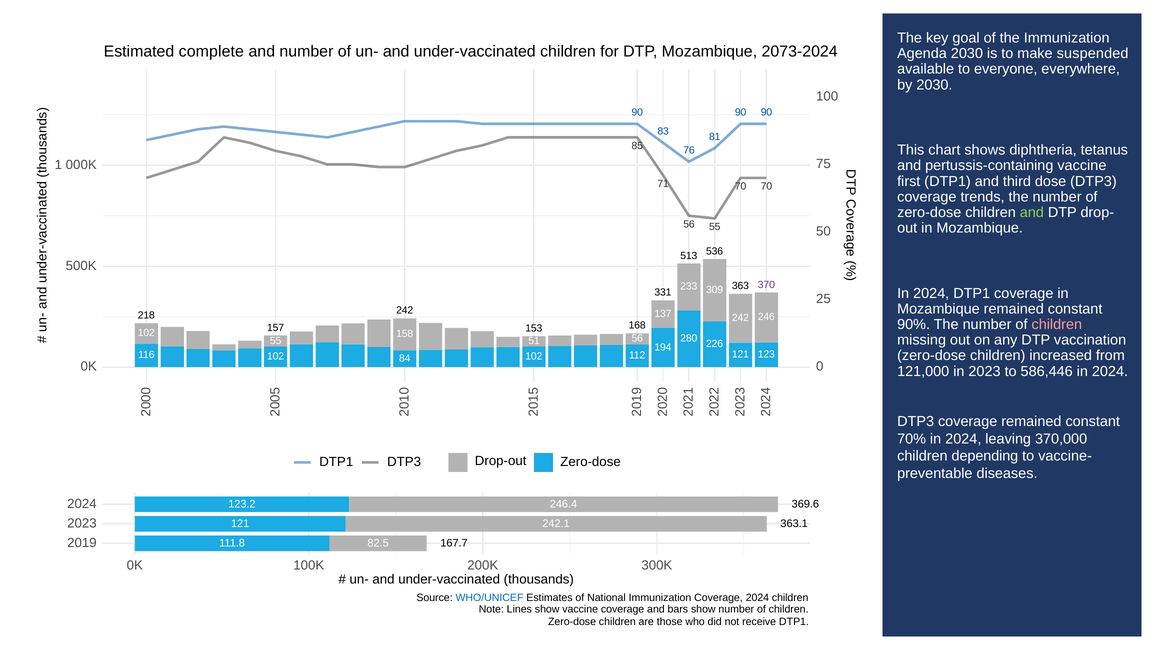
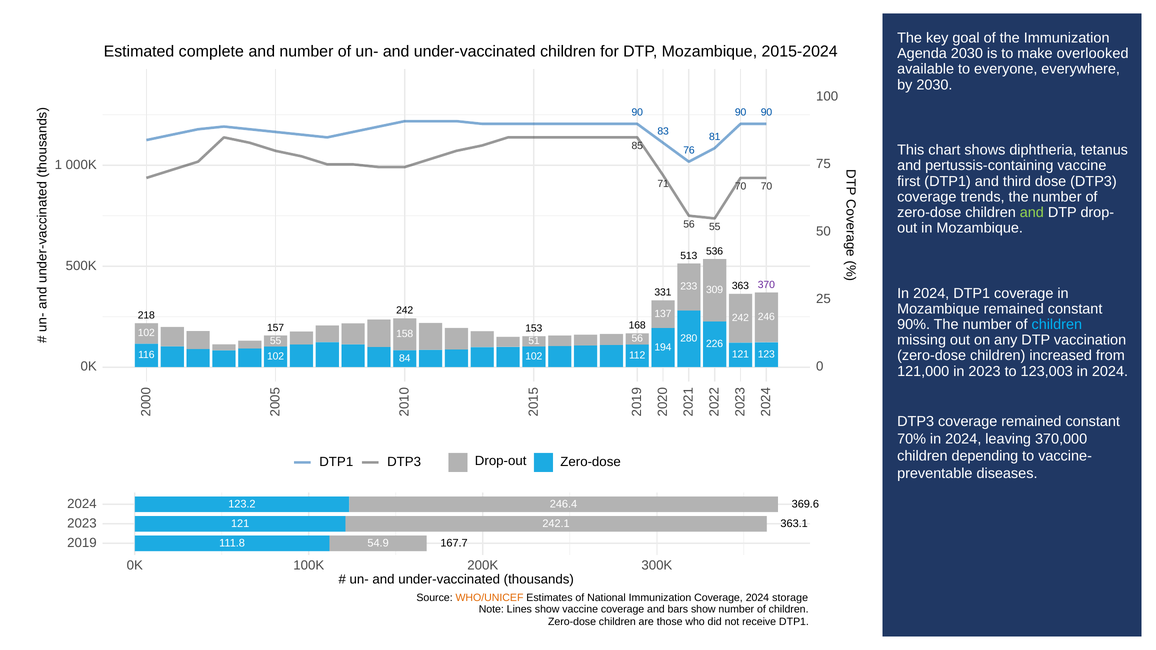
2073-2024: 2073-2024 -> 2015-2024 (800, 51)
suspended: suspended -> overlooked (1093, 54)
children colour: pink -> light blue (1057, 325)
586,446: 586,446 -> 123,003 (1047, 371)
82.5: 82.5 -> 54.9 (378, 543)
WHO/UNICEF colour: blue -> orange (489, 598)
2024 children: children -> storage (790, 598)
